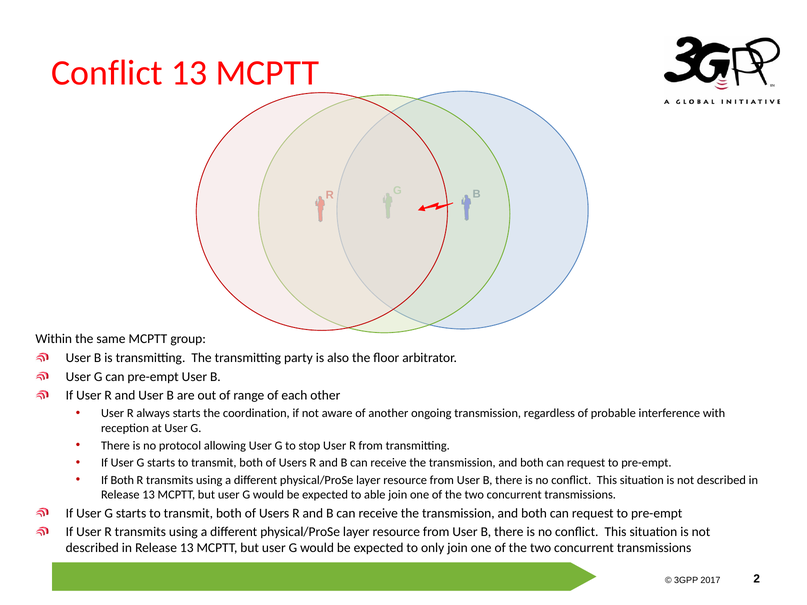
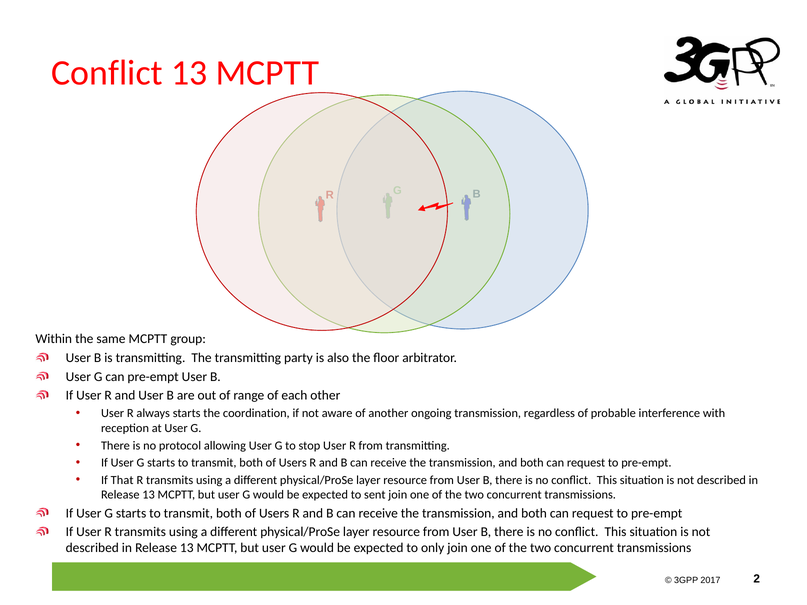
If Both: Both -> That (122, 480)
able: able -> sent (375, 495)
